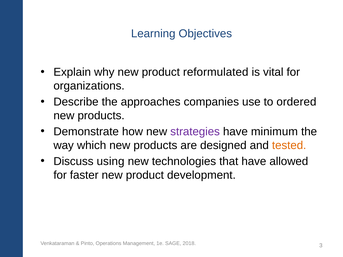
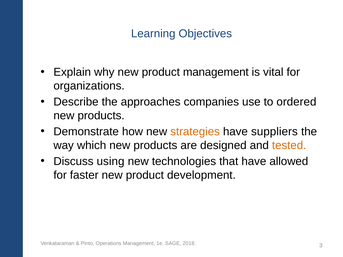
product reformulated: reformulated -> management (216, 72)
strategies colour: purple -> orange (195, 132)
minimum: minimum -> suppliers (274, 132)
